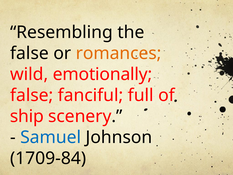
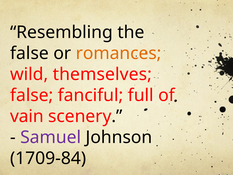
emotionally: emotionally -> themselves (102, 74)
ship: ship -> vain (27, 116)
Samuel colour: blue -> purple (51, 137)
